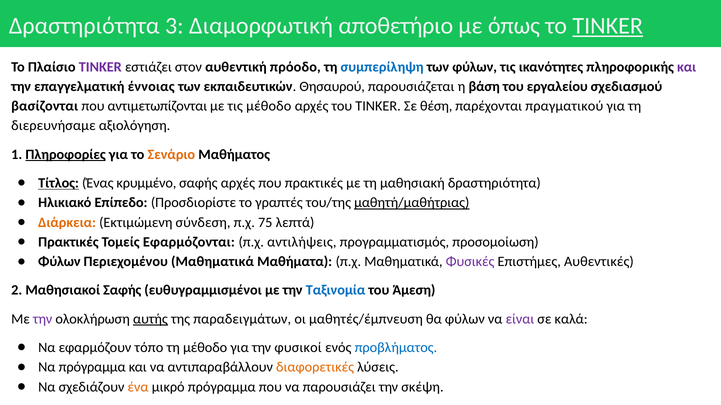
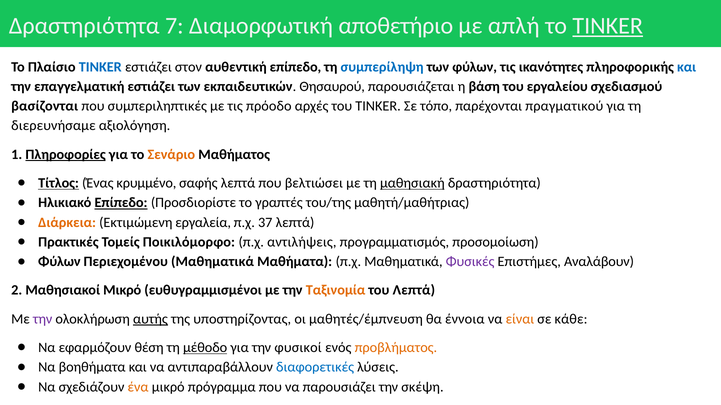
3: 3 -> 7 (174, 26)
όπως: όπως -> απλή (514, 26)
TINKER colour: purple -> blue (100, 67)
αυθεντική πρόοδο: πρόοδο -> επίπεδο (295, 67)
και colour: purple -> blue (687, 67)
επαγγελματική έννοιας: έννοιας -> εστιάζει (151, 87)
αντιμετωπίζονται: αντιμετωπίζονται -> συμπεριληπτικές (157, 106)
τις μέθοδο: μέθοδο -> πρόοδο (269, 106)
θέση: θέση -> τόπο (436, 106)
σαφής αρχές: αρχές -> λεπτά (238, 183)
που πρακτικές: πρακτικές -> βελτιώσει (314, 183)
μαθησιακή underline: none -> present (412, 183)
Επίπεδο underline: none -> present (121, 203)
μαθητή/μαθήτριας underline: present -> none (412, 203)
σύνδεση: σύνδεση -> εργαλεία (203, 223)
75: 75 -> 37 (265, 223)
Εφαρμόζονται: Εφαρμόζονται -> Ποικιλόμορφο (189, 242)
Αυθεντικές: Αυθεντικές -> Αναλάβουν (599, 262)
Μαθησιακοί Σαφής: Σαφής -> Μικρό (122, 291)
Ταξινομία colour: blue -> orange (336, 291)
του Άμεση: Άμεση -> Λεπτά (414, 291)
παραδειγμάτων: παραδειγμάτων -> υποστηρίζοντας (242, 319)
θα φύλων: φύλων -> έννοια (465, 319)
είναι colour: purple -> orange (520, 319)
καλά: καλά -> κάθε (571, 319)
τόπο: τόπο -> θέση (149, 348)
μέθοδο underline: none -> present (205, 348)
προβλήματος colour: blue -> orange (396, 348)
Να πρόγραμμα: πρόγραμμα -> βοηθήματα (92, 368)
διαφορετικές colour: orange -> blue (315, 368)
